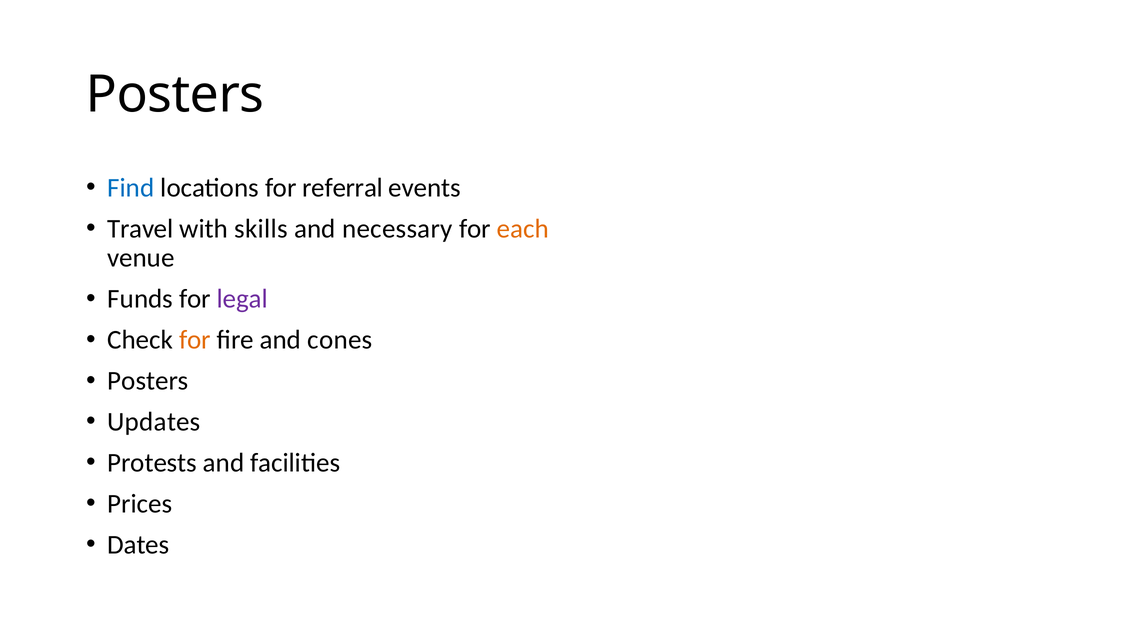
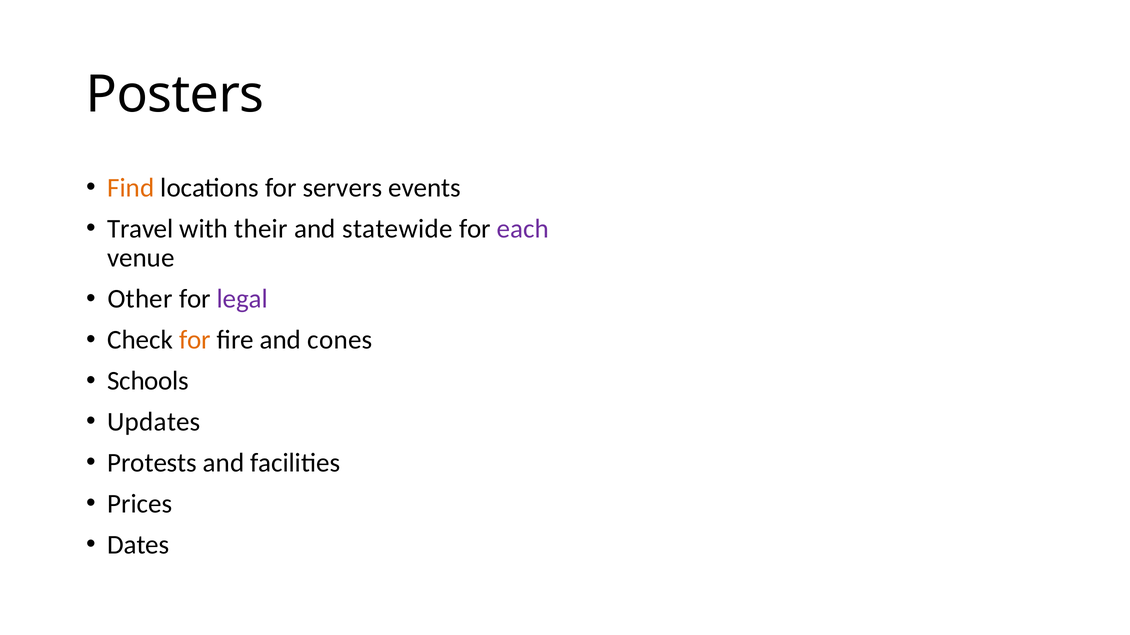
Find colour: blue -> orange (131, 188)
referral: referral -> servers (342, 188)
skills: skills -> their (261, 229)
necessary: necessary -> statewide (397, 229)
each colour: orange -> purple (523, 229)
Funds: Funds -> Other (140, 299)
Posters: Posters -> Schools (148, 381)
